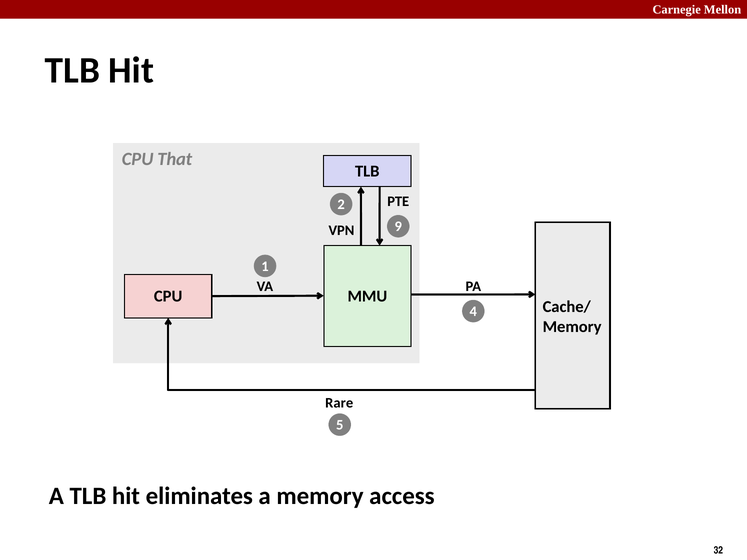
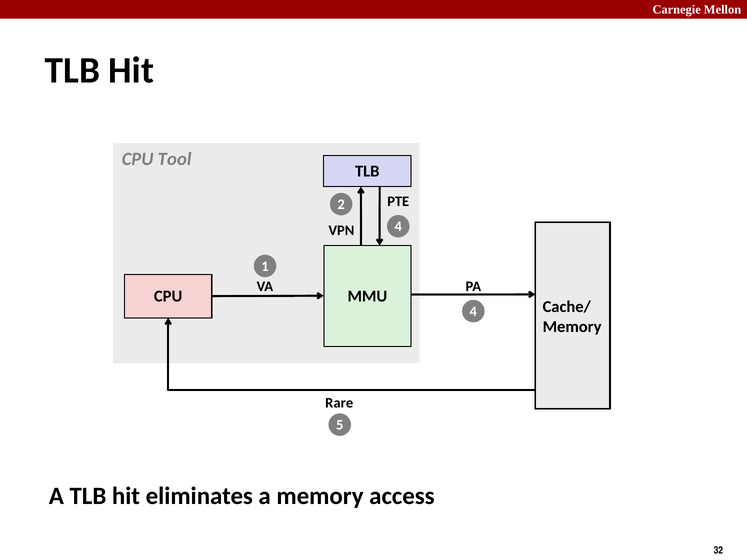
That: That -> Tool (175, 159)
VPN 9: 9 -> 4 (398, 227)
